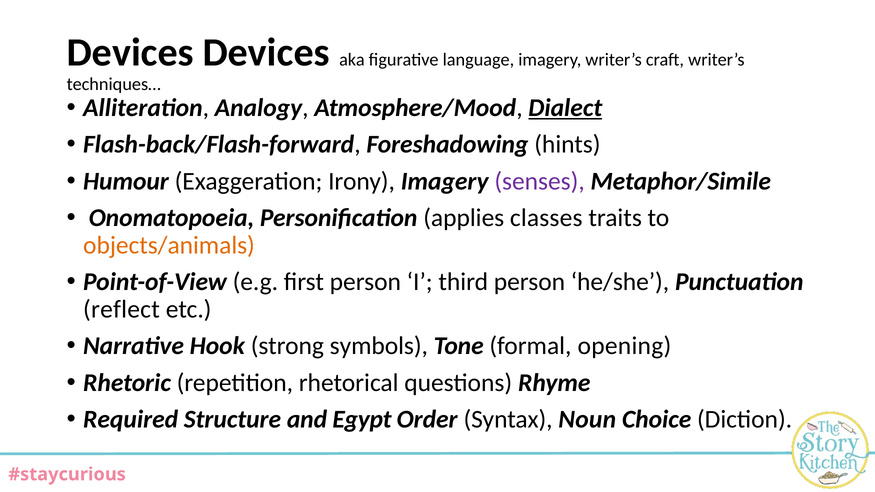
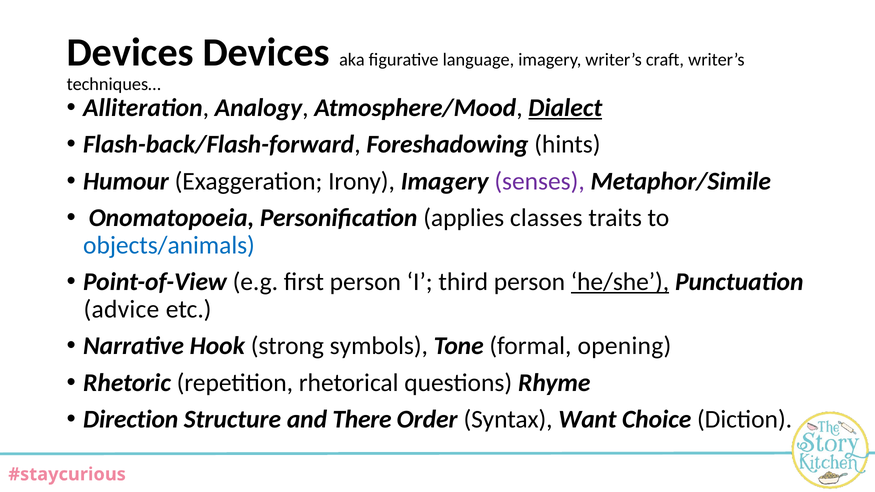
objects/animals colour: orange -> blue (169, 245)
he/she underline: none -> present (620, 282)
reflect: reflect -> advice (121, 309)
Required: Required -> Direction (131, 419)
Egypt: Egypt -> There (362, 419)
Noun: Noun -> Want (587, 419)
